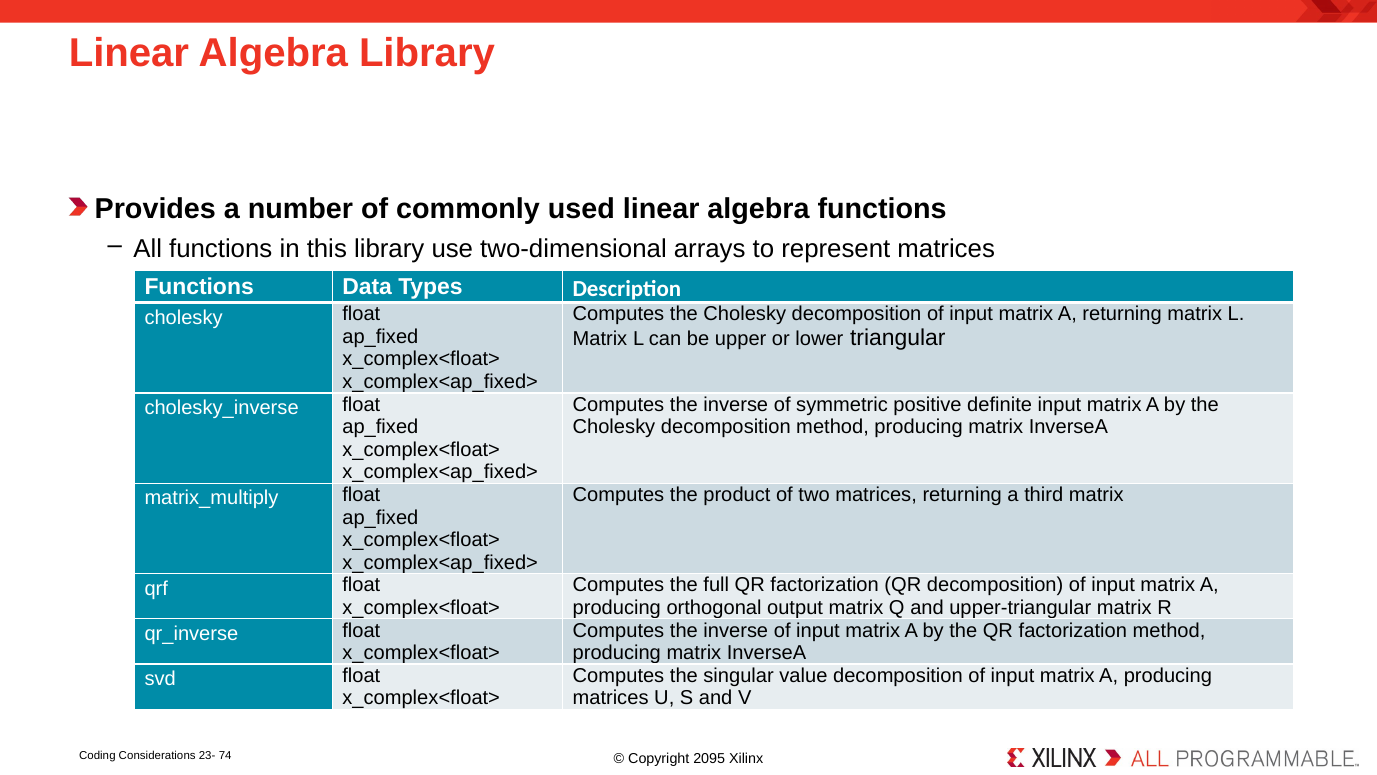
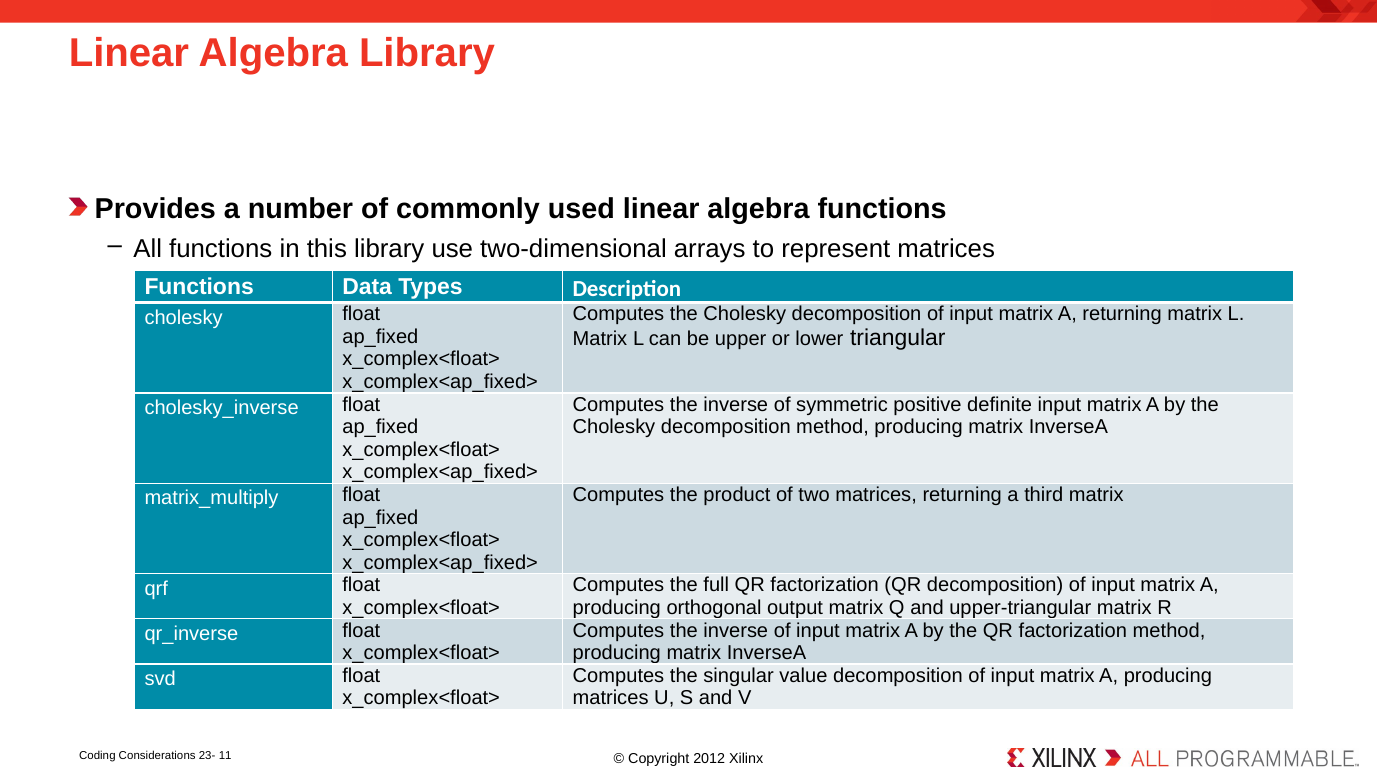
74: 74 -> 11 (225, 756)
2095: 2095 -> 2012 (709, 758)
